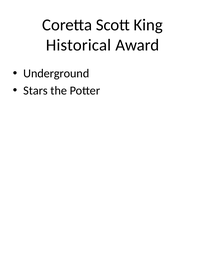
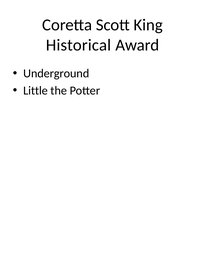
Stars: Stars -> Little (36, 90)
